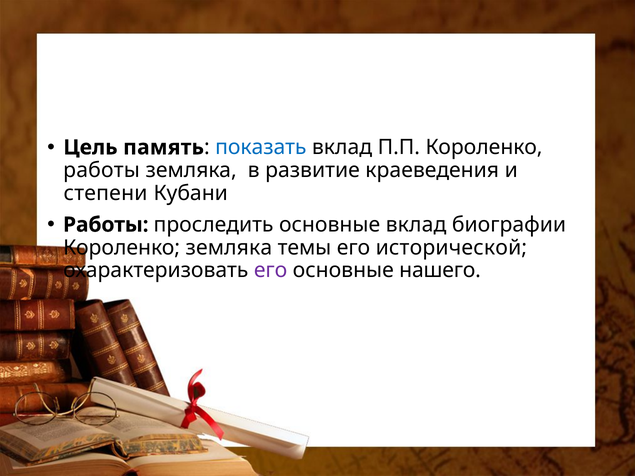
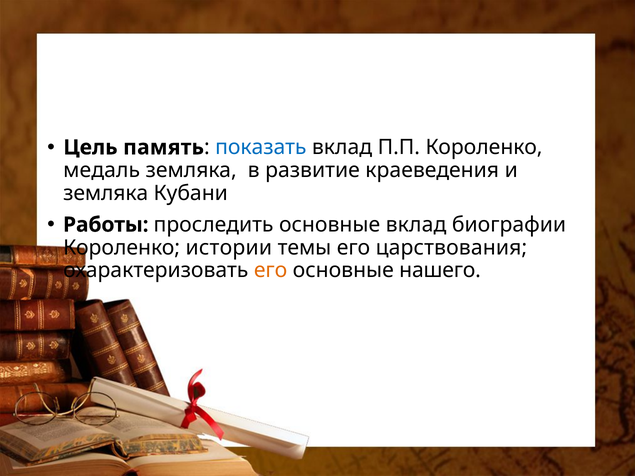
работы: работы -> медаль (102, 170)
степени: степени -> земляка (106, 193)
Короленко земляка: земляка -> истории (229, 248)
исторической: исторической -> царствования (451, 248)
его colour: purple -> orange (271, 271)
